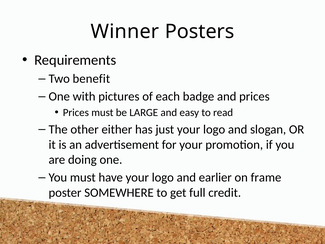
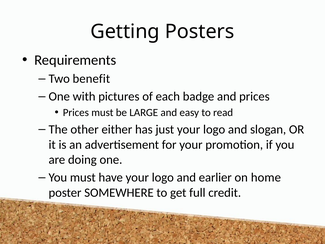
Winner: Winner -> Getting (125, 31)
frame: frame -> home (266, 177)
